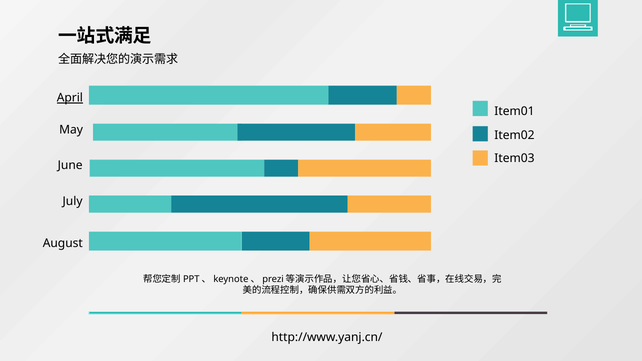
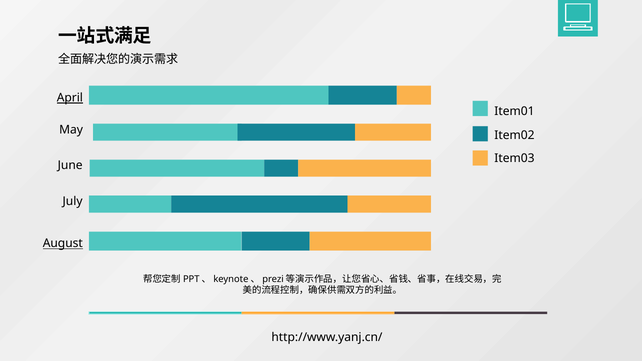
August underline: none -> present (63, 244)
